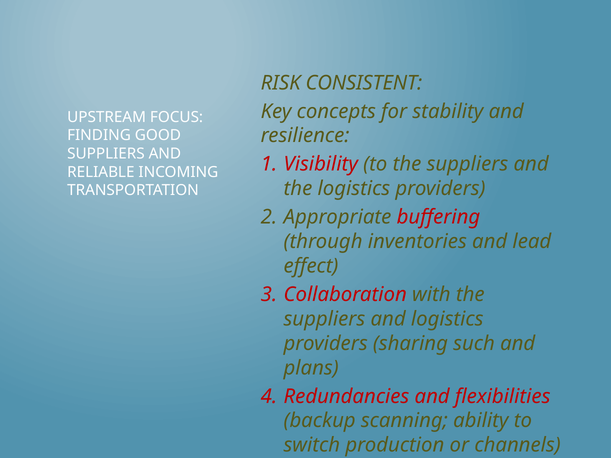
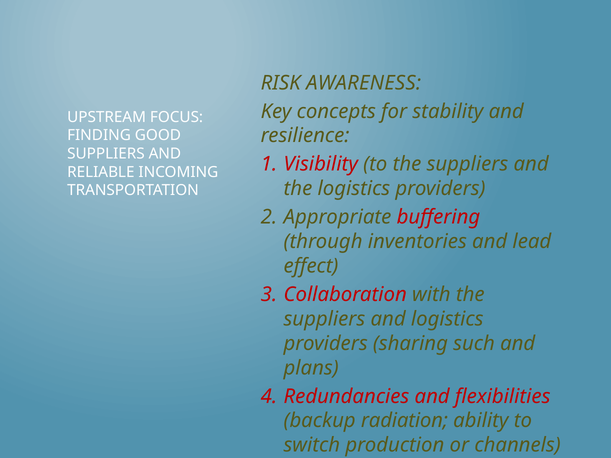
CONSISTENT: CONSISTENT -> AWARENESS (364, 83)
scanning: scanning -> radiation (405, 421)
